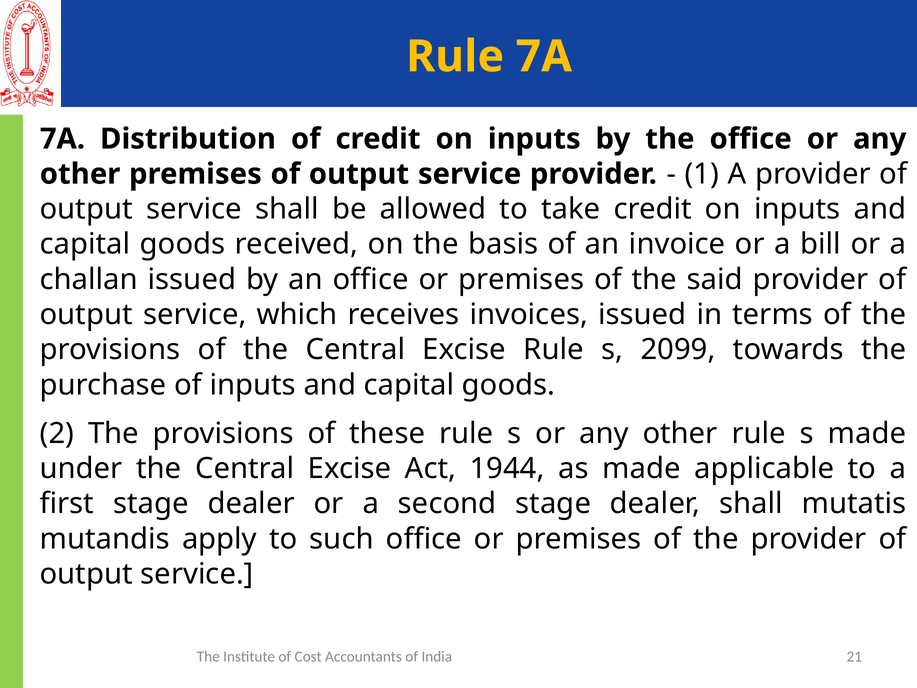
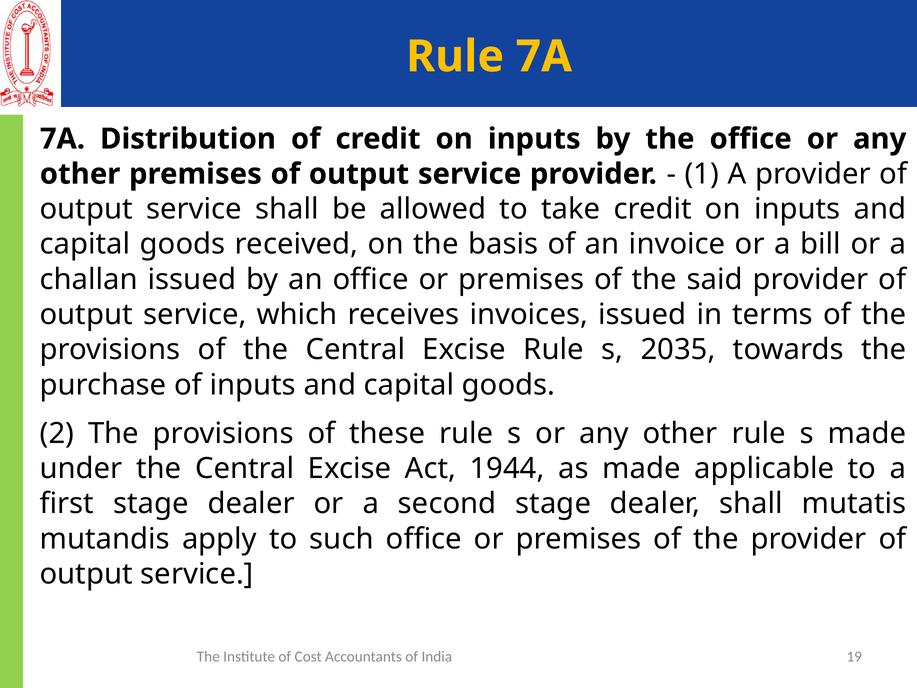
2099: 2099 -> 2035 (678, 350)
21: 21 -> 19 (854, 657)
